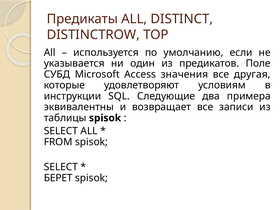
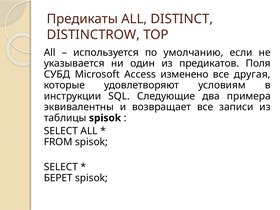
Поле: Поле -> Поля (258, 63)
значения: значения -> изменено (185, 74)
